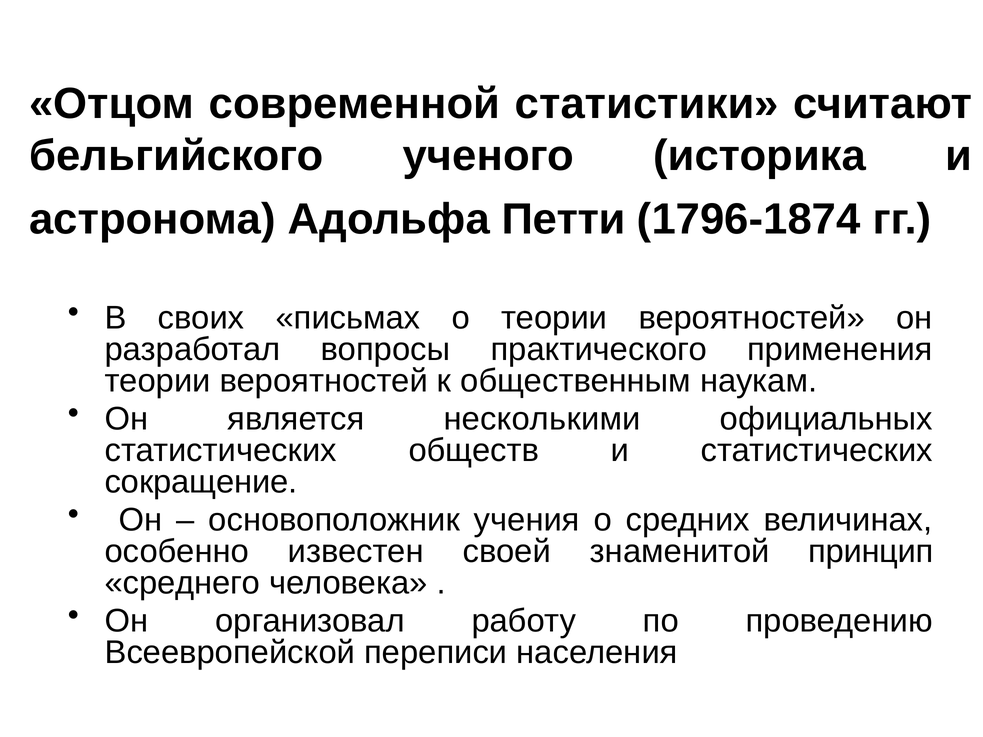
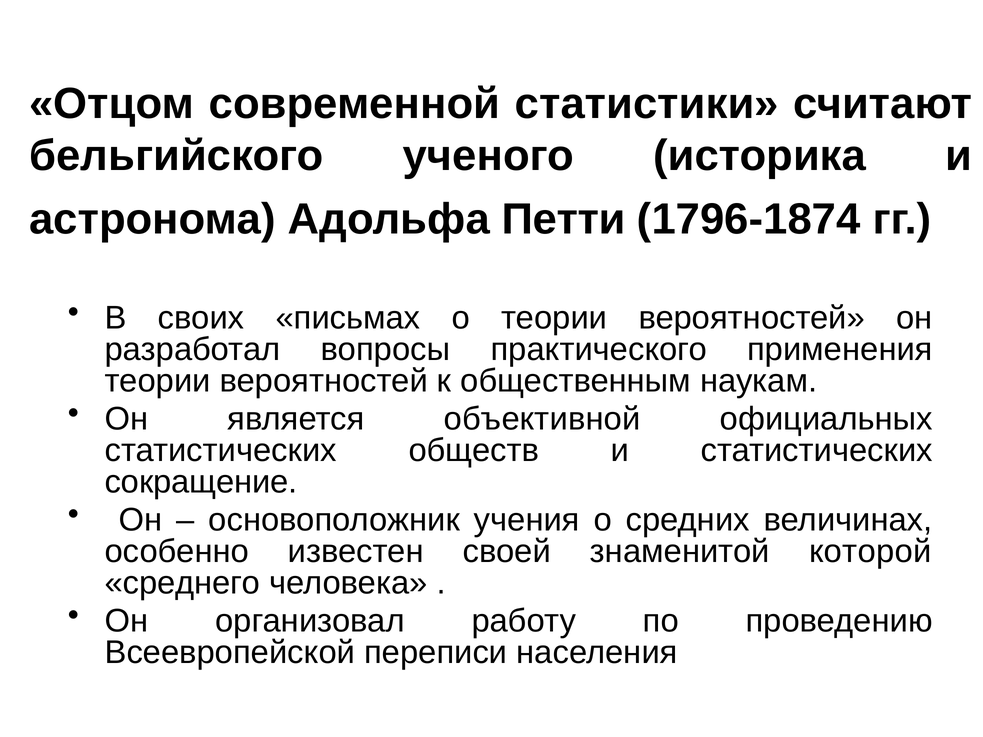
несколькими: несколькими -> объективной (542, 419)
принцип: принцип -> которой (871, 552)
